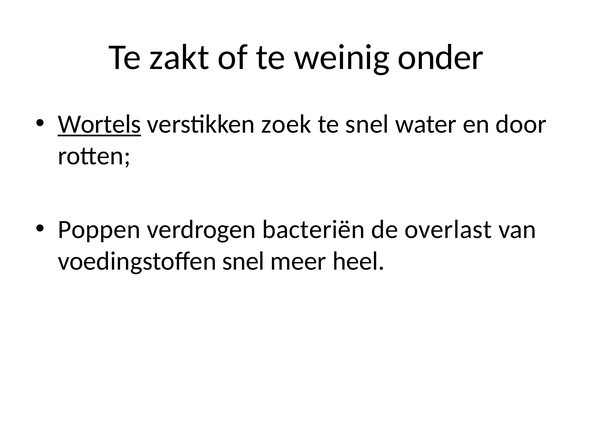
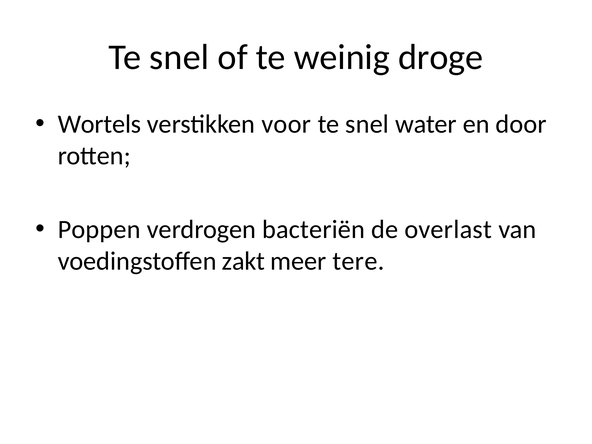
zakt: zakt -> snel (179, 57)
onder: onder -> droge (441, 57)
Wortels underline: present -> none (99, 124)
zoek: zoek -> voor (286, 124)
voedingstoffen snel: snel -> zakt (243, 261)
heel: heel -> tere (358, 261)
